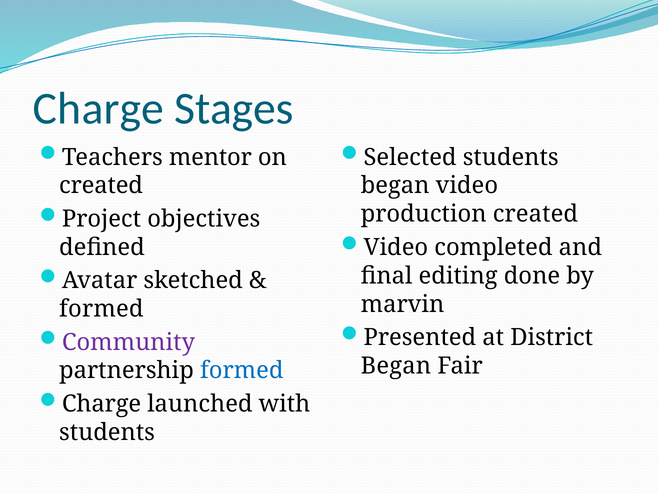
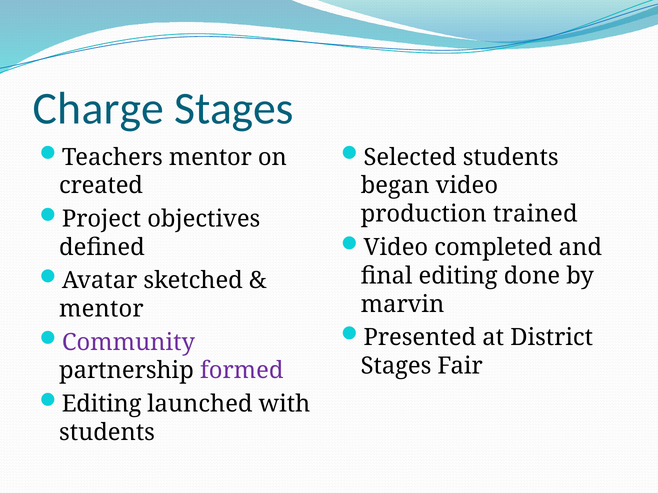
production created: created -> trained (535, 214)
formed: formed -> mentor (101, 309)
Began: Began -> Stages (396, 366)
formed colour: blue -> purple (242, 371)
Charge: Charge -> Editing (102, 404)
